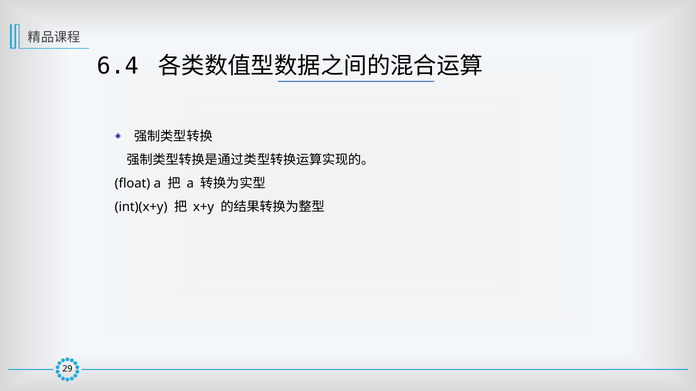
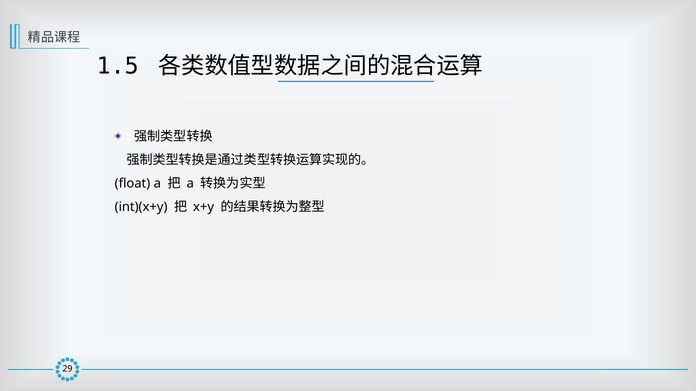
6.4: 6.4 -> 1.5 (118, 66)
